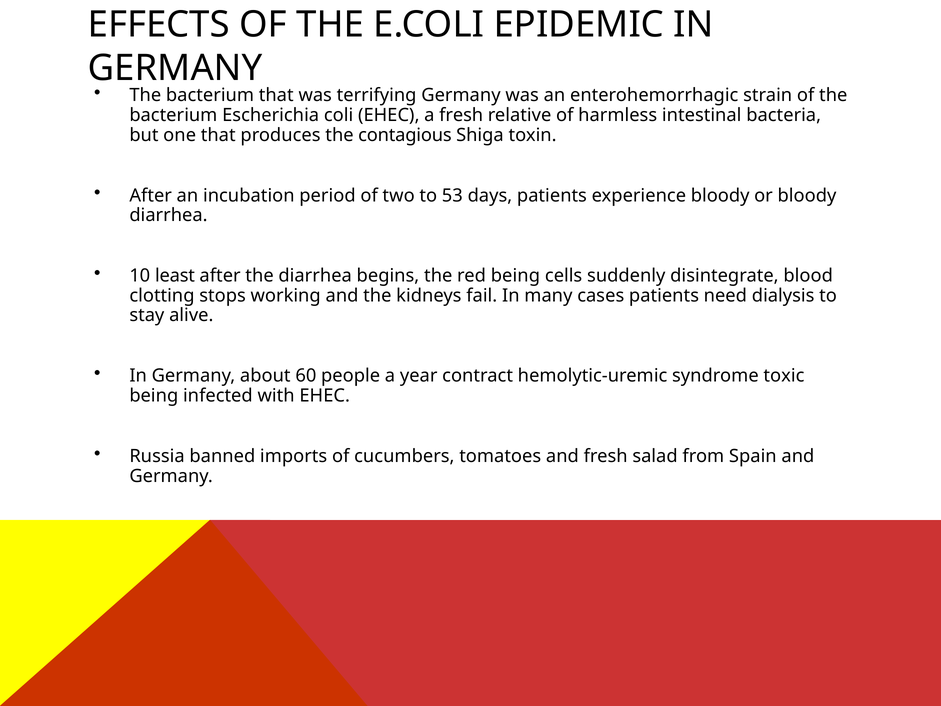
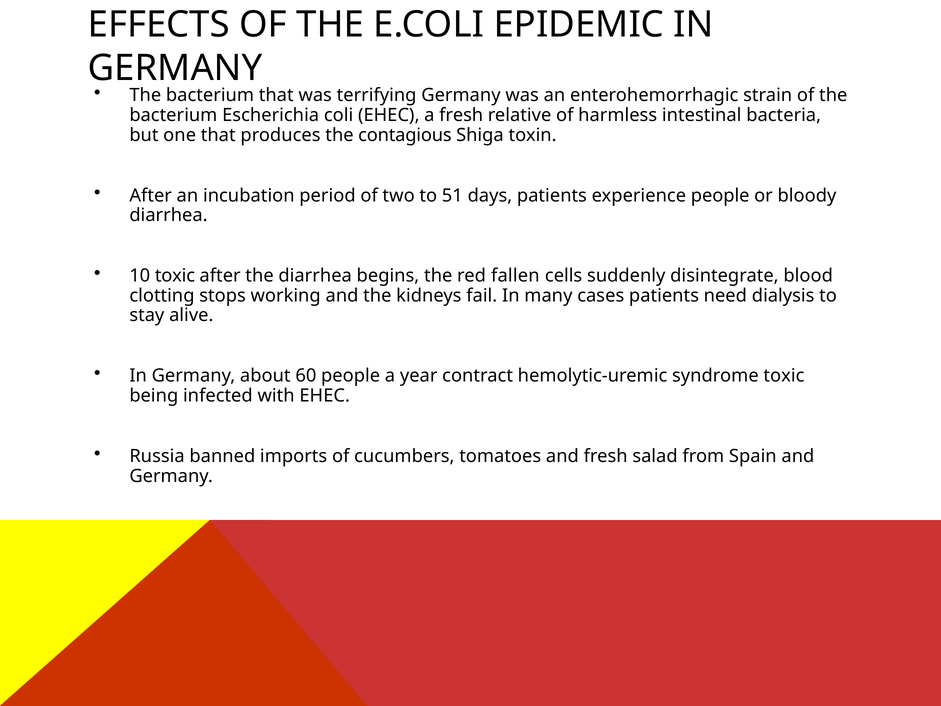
53: 53 -> 51 (452, 195)
experience bloody: bloody -> people (720, 195)
10 least: least -> toxic (175, 276)
red being: being -> fallen (515, 276)
